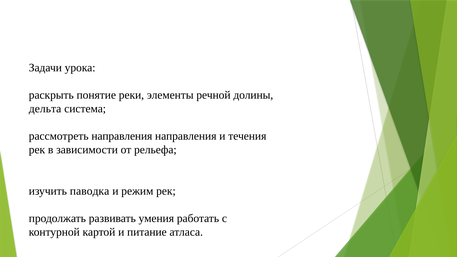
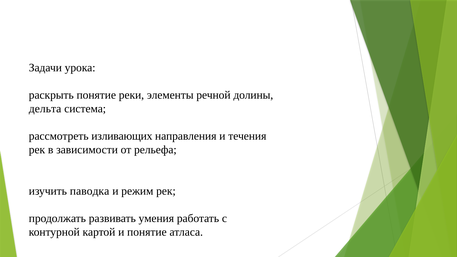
рассмотреть направления: направления -> изливающих (122, 136)
и питание: питание -> понятие (147, 232)
